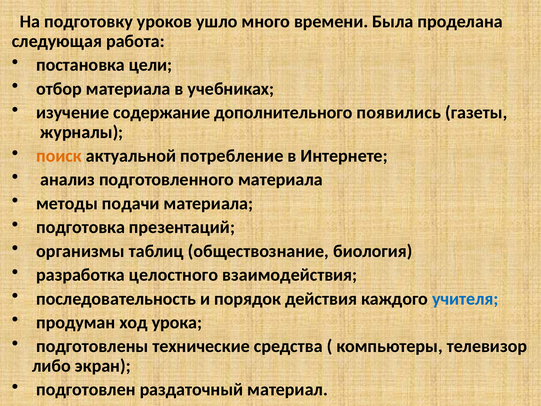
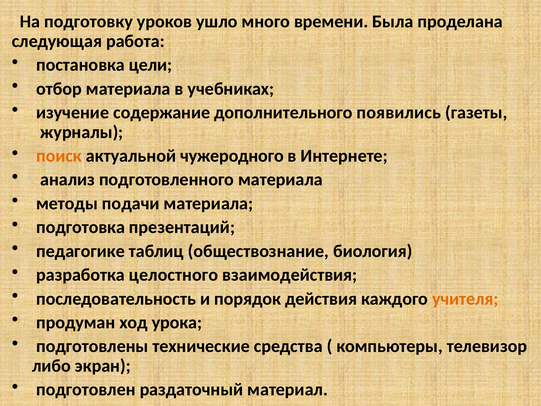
потребление: потребление -> чужеродного (232, 156)
организмы: организмы -> педагогике (80, 251)
учителя colour: blue -> orange (465, 299)
